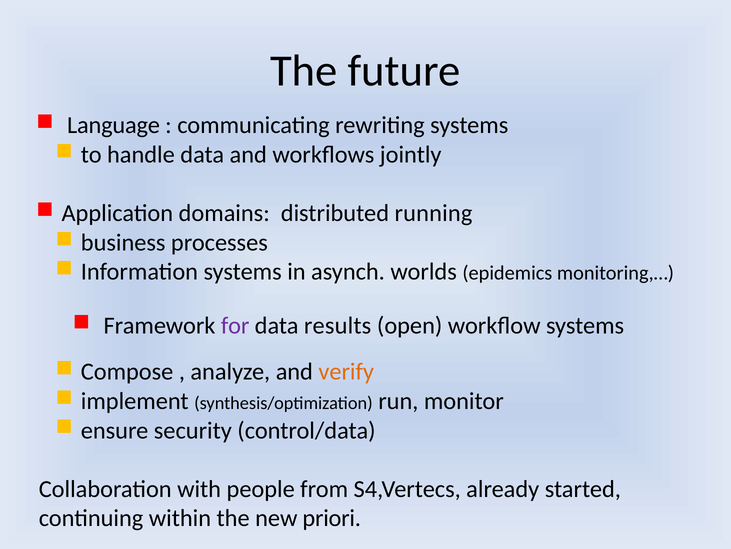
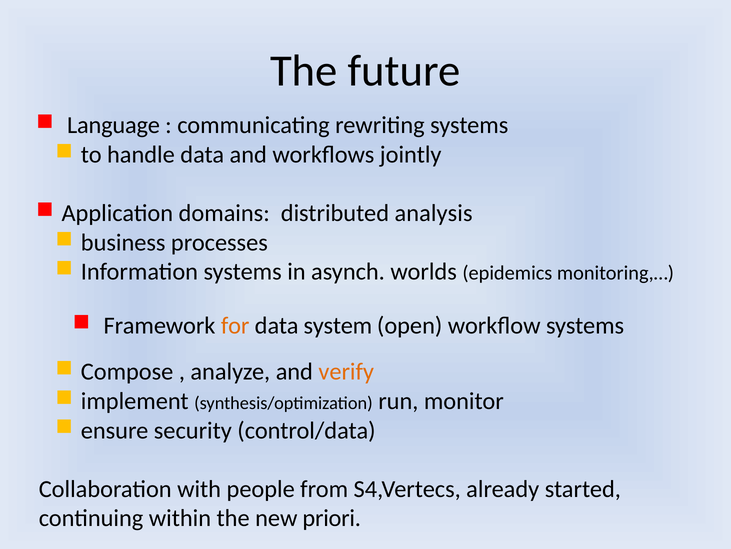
running: running -> analysis (434, 213)
for colour: purple -> orange (235, 325)
results: results -> system (338, 325)
